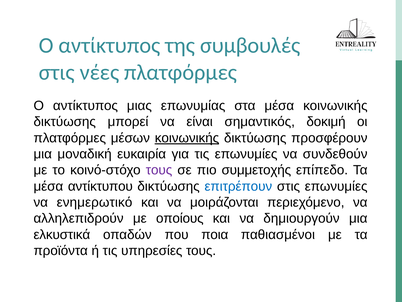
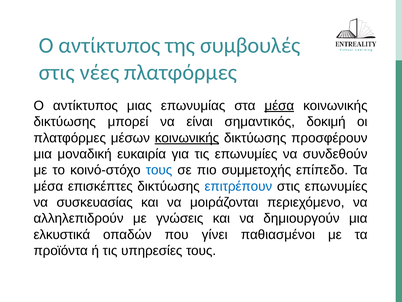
μέσα underline: none -> present (279, 106)
τους colour: purple -> blue (159, 170)
αντίκτυπου: αντίκτυπου -> επισκέπτες (100, 186)
ενημερωτικό: ενημερωτικό -> συσκευασίας (95, 202)
οποίους: οποίους -> γνώσεις (180, 218)
ποια: ποια -> γίνει (215, 234)
